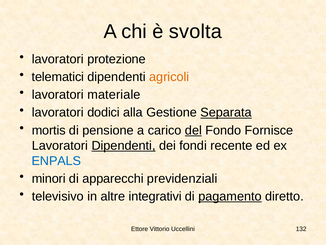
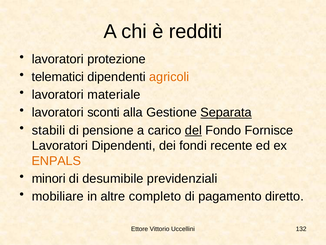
svolta: svolta -> redditi (196, 32)
dodici: dodici -> sconti (103, 112)
mortis: mortis -> stabili (49, 130)
Dipendenti underline: present -> none (124, 145)
ENPALS colour: blue -> orange (56, 161)
apparecchi: apparecchi -> desumibile (113, 178)
televisivo: televisivo -> mobiliare (58, 196)
integrativi: integrativi -> completo (155, 196)
pagamento underline: present -> none (230, 196)
